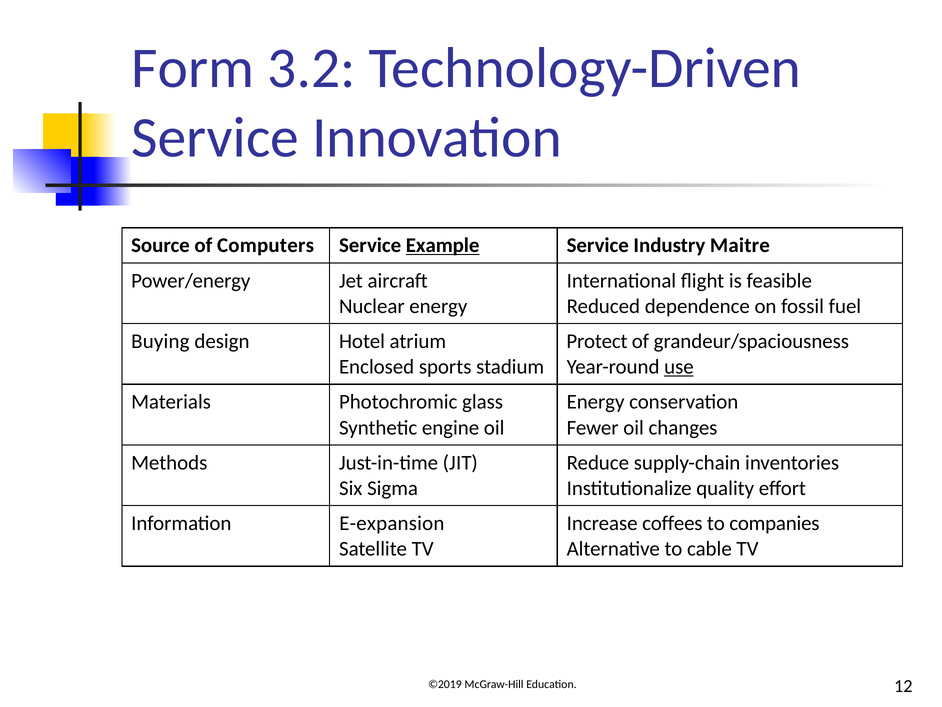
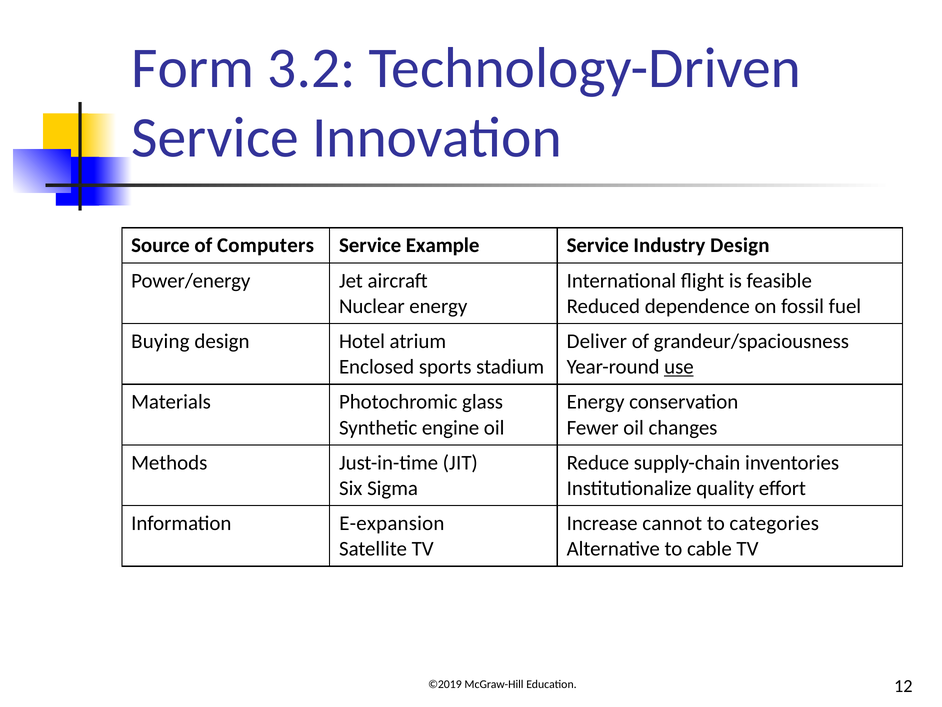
Example underline: present -> none (443, 245)
Industry Maitre: Maitre -> Design (740, 245)
Protect: Protect -> Deliver (597, 341)
coffees: coffees -> cannot (672, 523)
companies: companies -> categories (774, 523)
